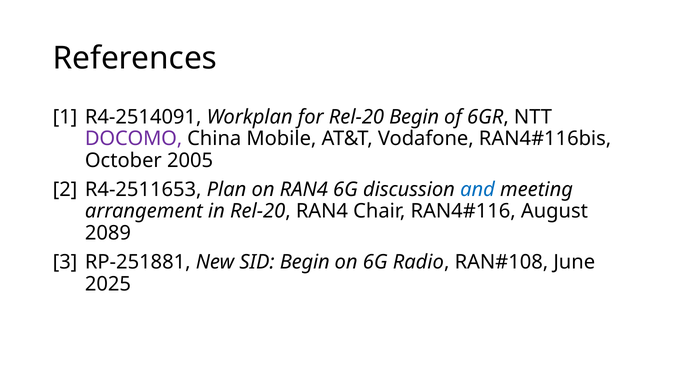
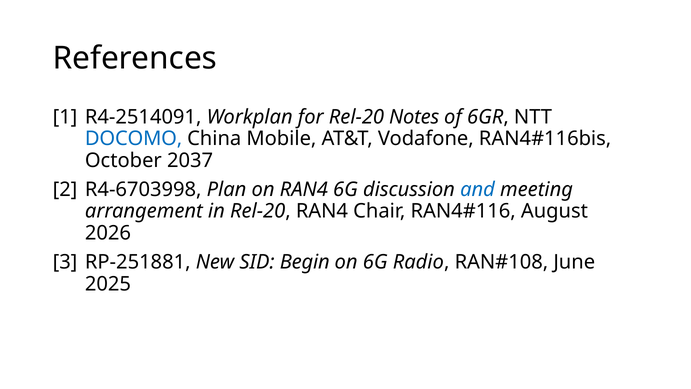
Rel-20 Begin: Begin -> Notes (414, 117)
DOCOMO colour: purple -> blue (134, 139)
2005: 2005 -> 2037 (190, 160)
R4-2511653: R4-2511653 -> R4-6703998 (143, 189)
2089: 2089 -> 2026 (108, 233)
